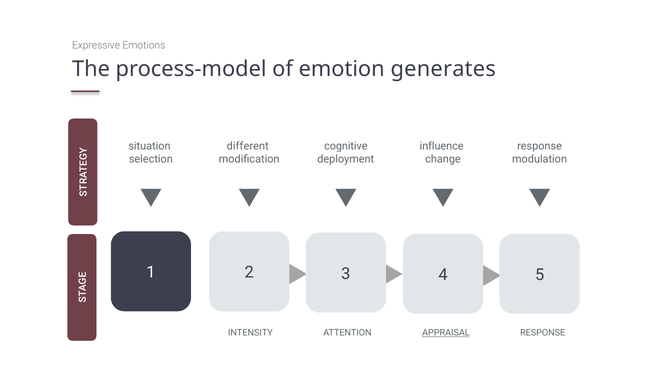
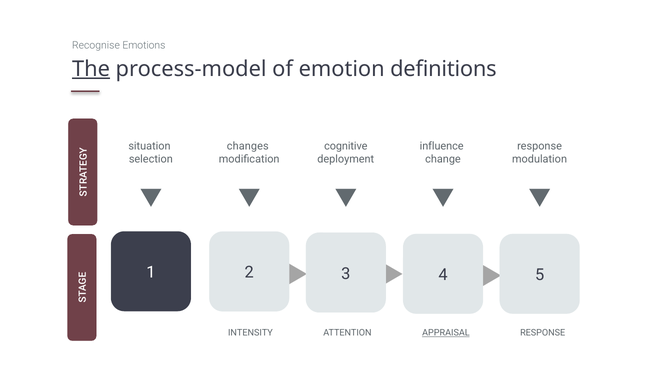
Expressive: Expressive -> Recognise (96, 46)
The underline: none -> present (91, 69)
generates: generates -> definitions (443, 69)
different: different -> changes (248, 146)
